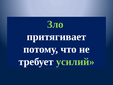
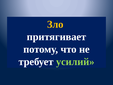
Зло colour: light green -> yellow (55, 24)
